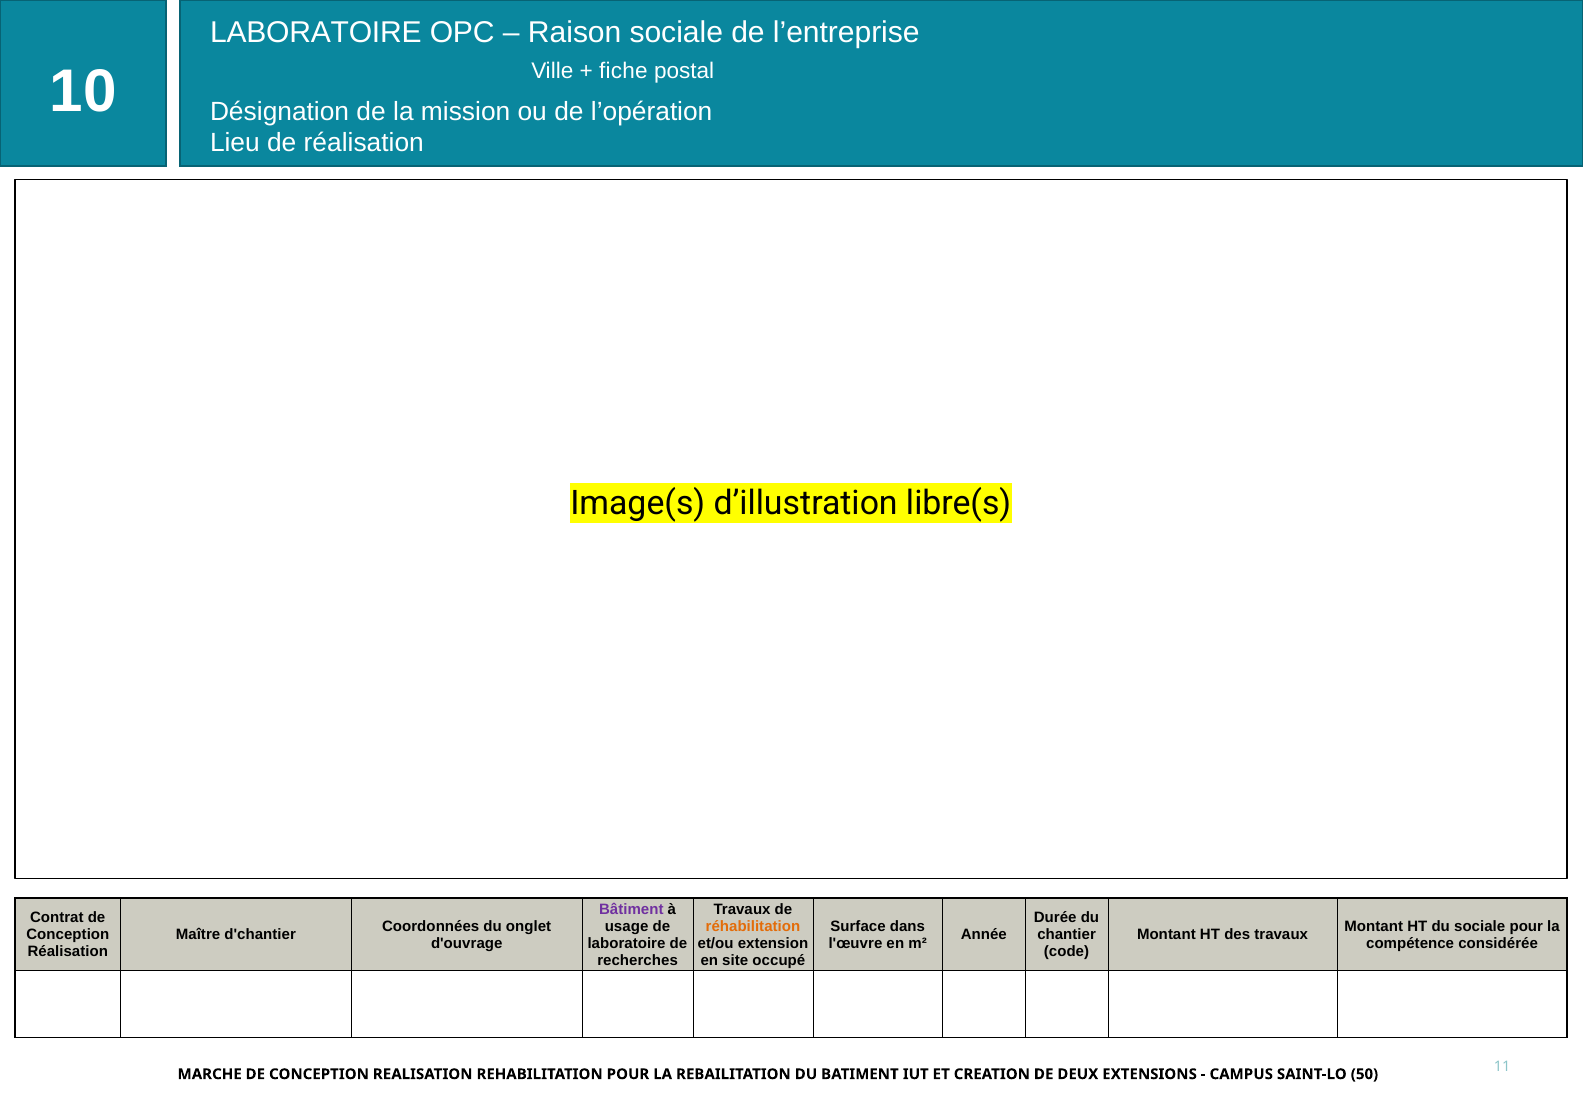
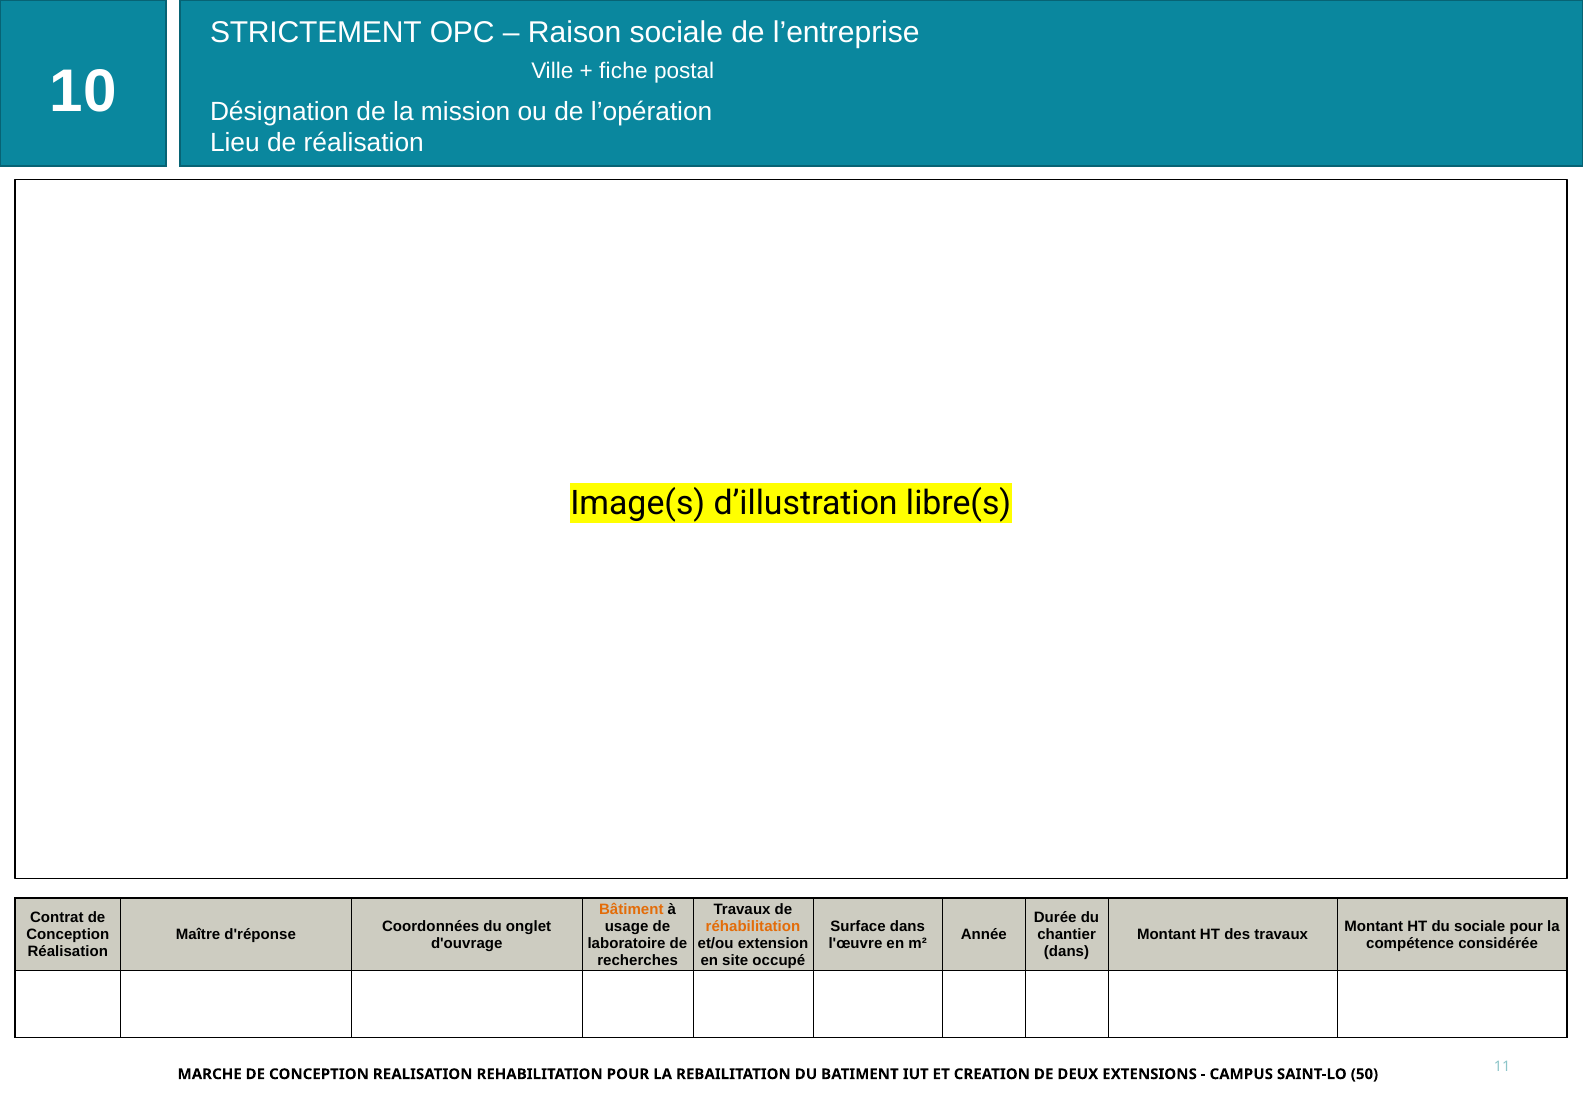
LABORATOIRE: LABORATOIRE -> STRICTEMENT (316, 33)
Bâtiment colour: purple -> orange (631, 910)
d'chantier: d'chantier -> d'réponse (260, 935)
code: code -> dans (1067, 952)
